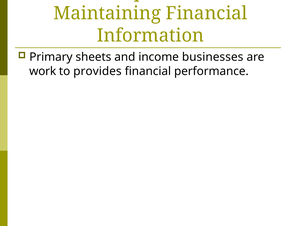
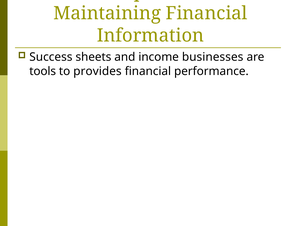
Primary: Primary -> Success (51, 57)
work: work -> tools (43, 71)
